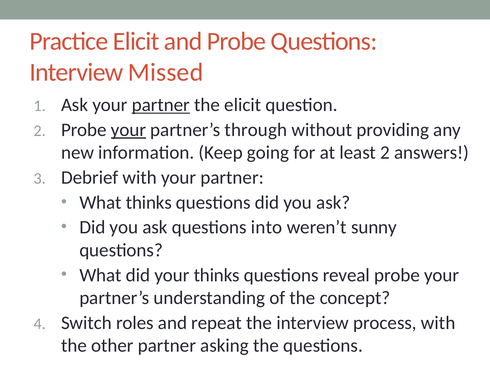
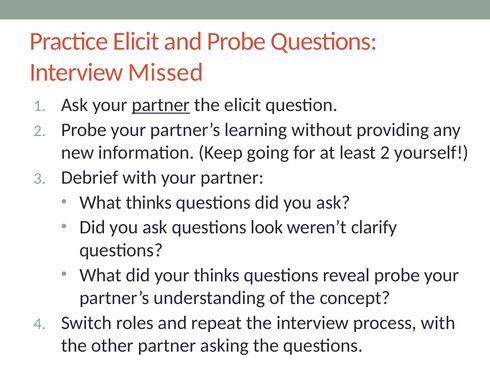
your underline: present -> none (128, 130)
through: through -> learning (256, 130)
answers: answers -> yourself (431, 153)
into: into -> look (267, 228)
sunny: sunny -> clarify (374, 228)
